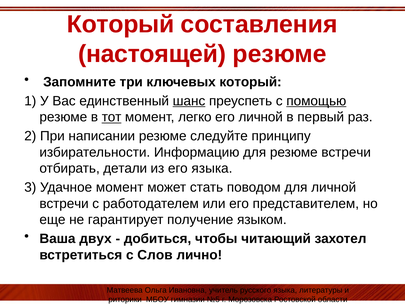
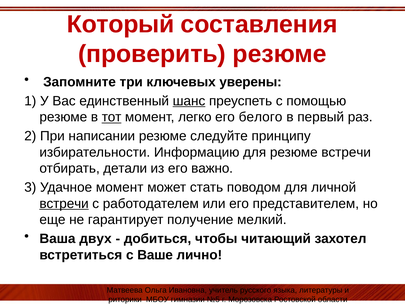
настоящей: настоящей -> проверить (152, 54)
ключевых который: который -> уверены (251, 82)
помощью underline: present -> none (316, 101)
его личной: личной -> белого (261, 117)
его языка: языка -> важно (212, 168)
встречи underline: none -> present (64, 203)
языком: языком -> мелкий (262, 220)
Слов: Слов -> Ваше (155, 255)
